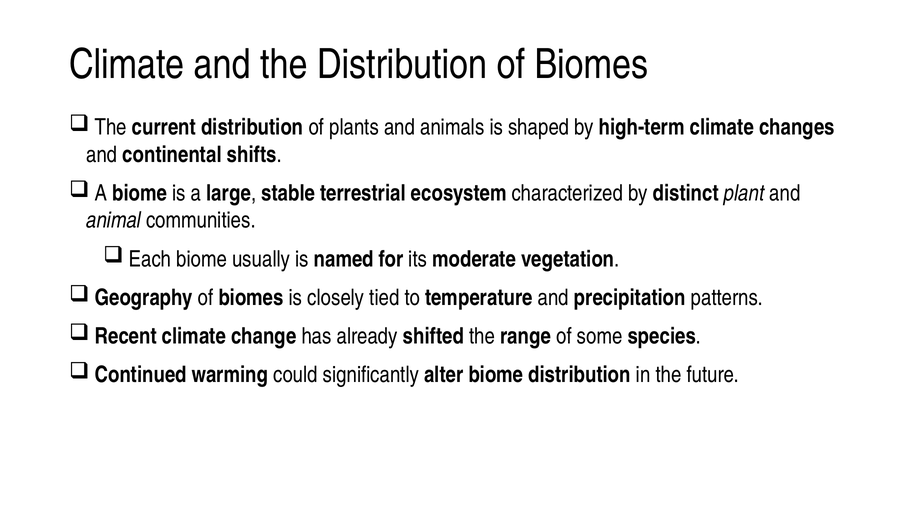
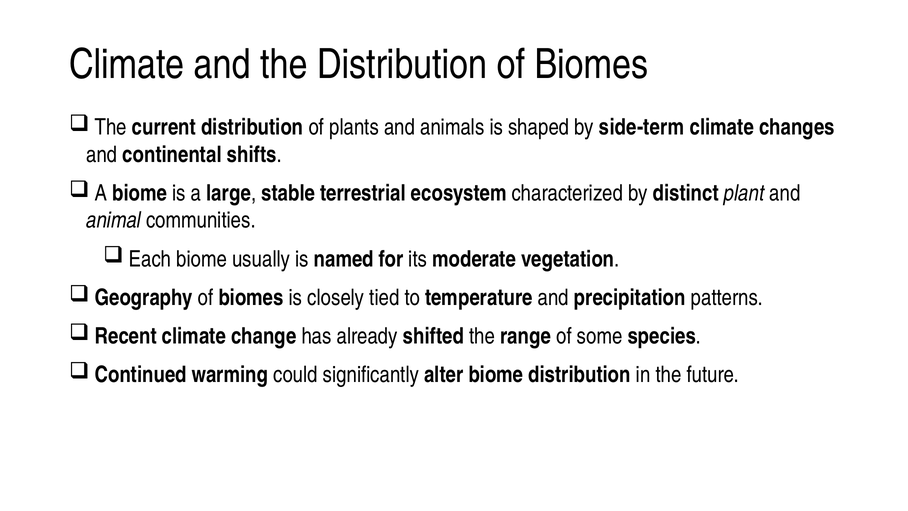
high-term: high-term -> side-term (642, 127)
